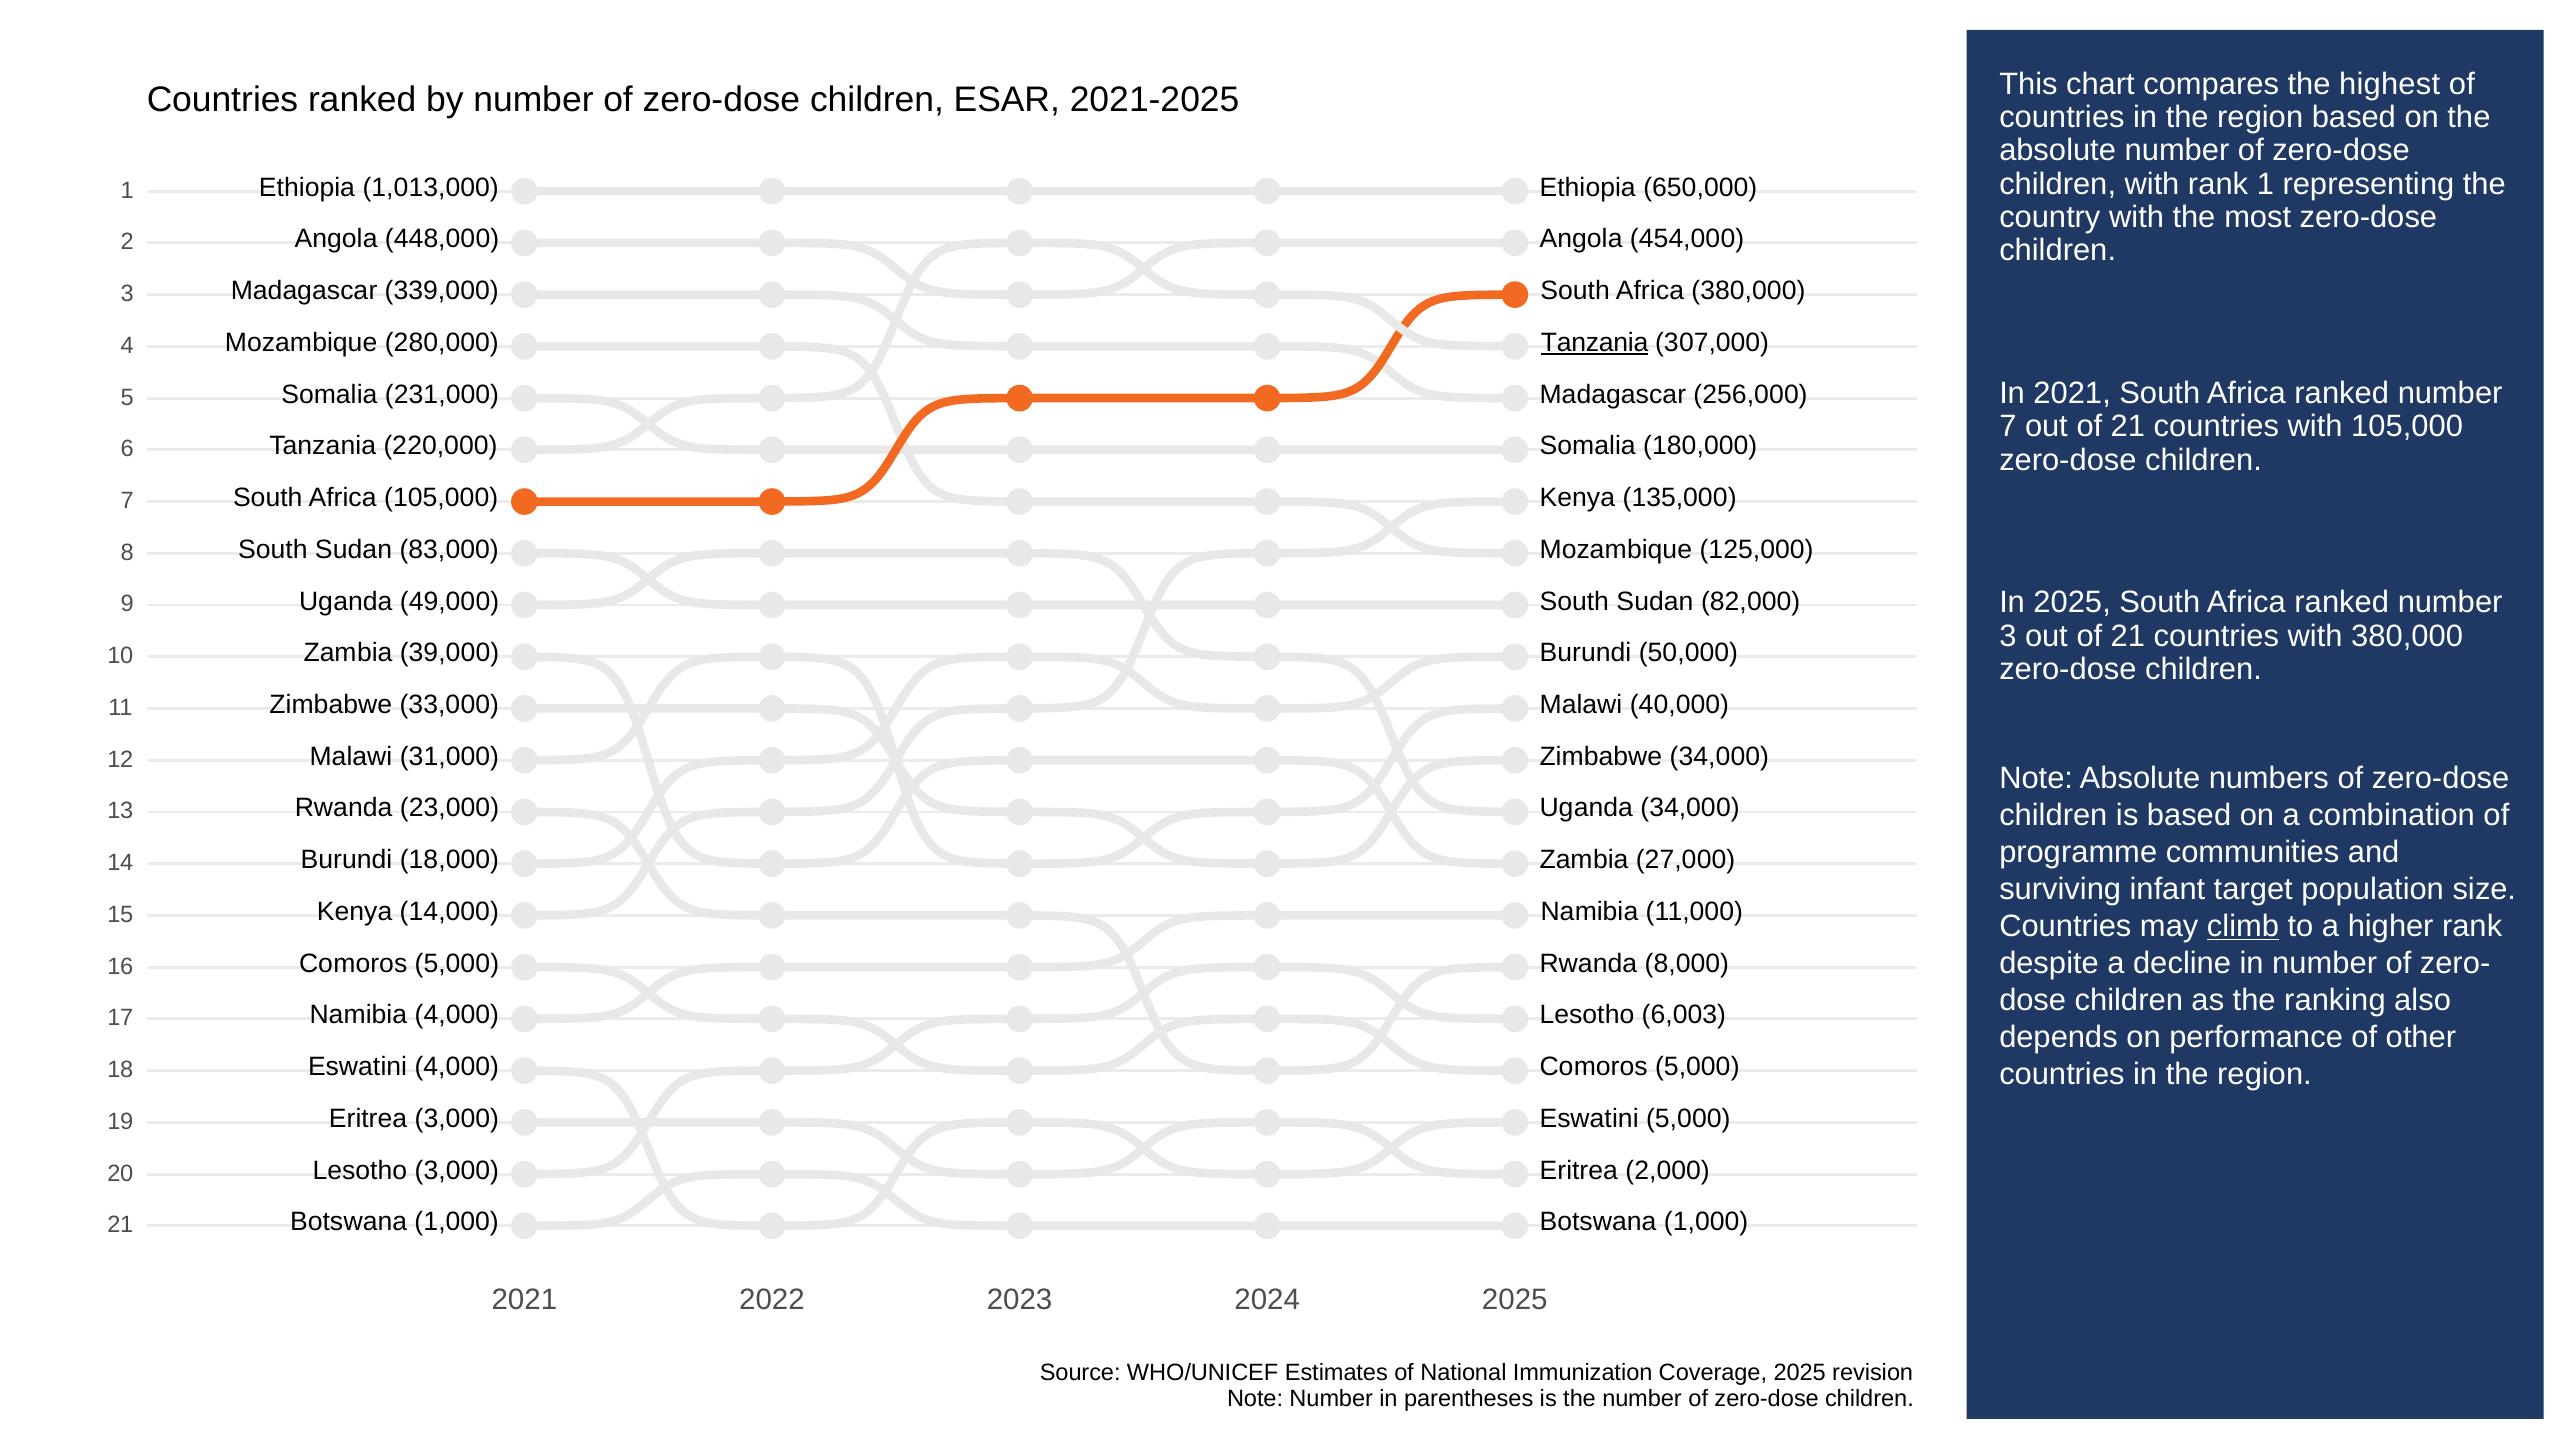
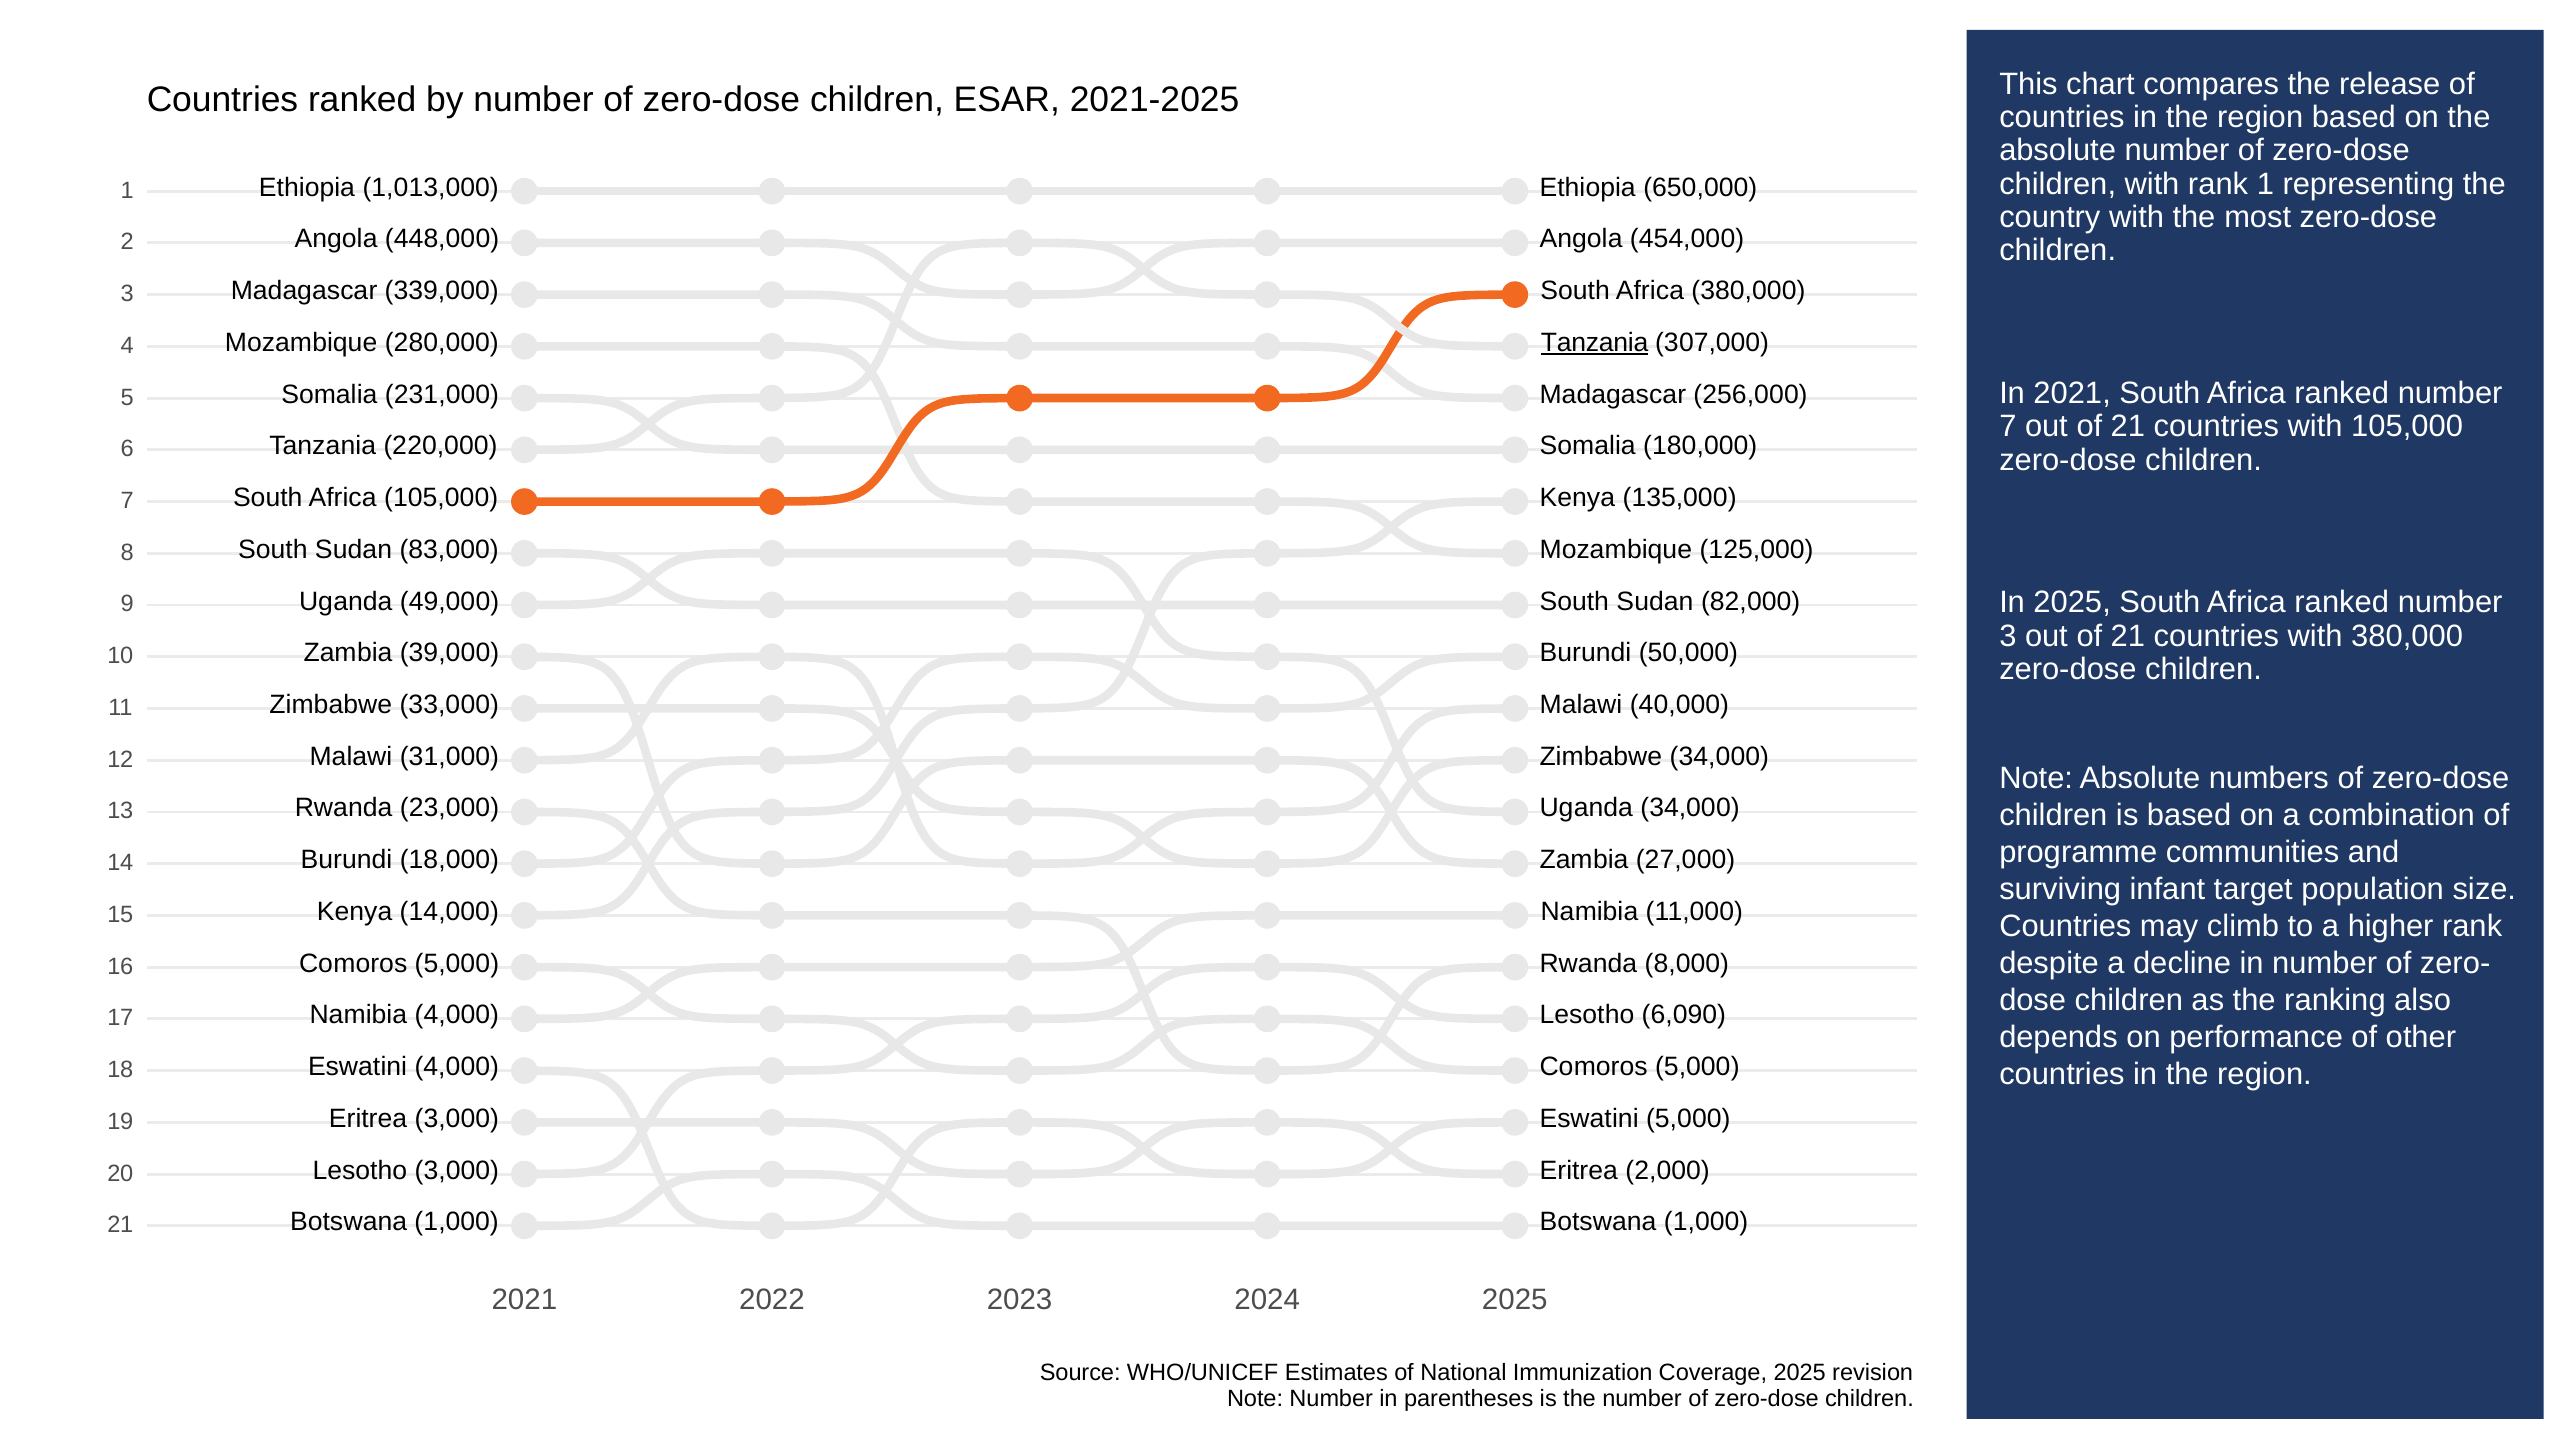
highest: highest -> release (2390, 84)
climb underline: present -> none (2243, 926)
6,003: 6,003 -> 6,090 (1684, 1015)
